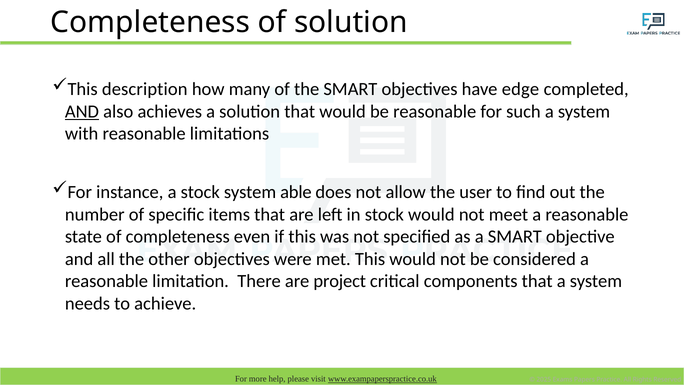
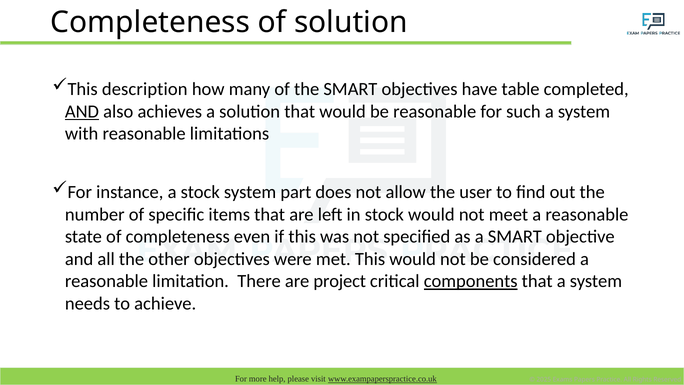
edge: edge -> table (521, 89)
able: able -> part (296, 192)
components underline: none -> present (471, 281)
